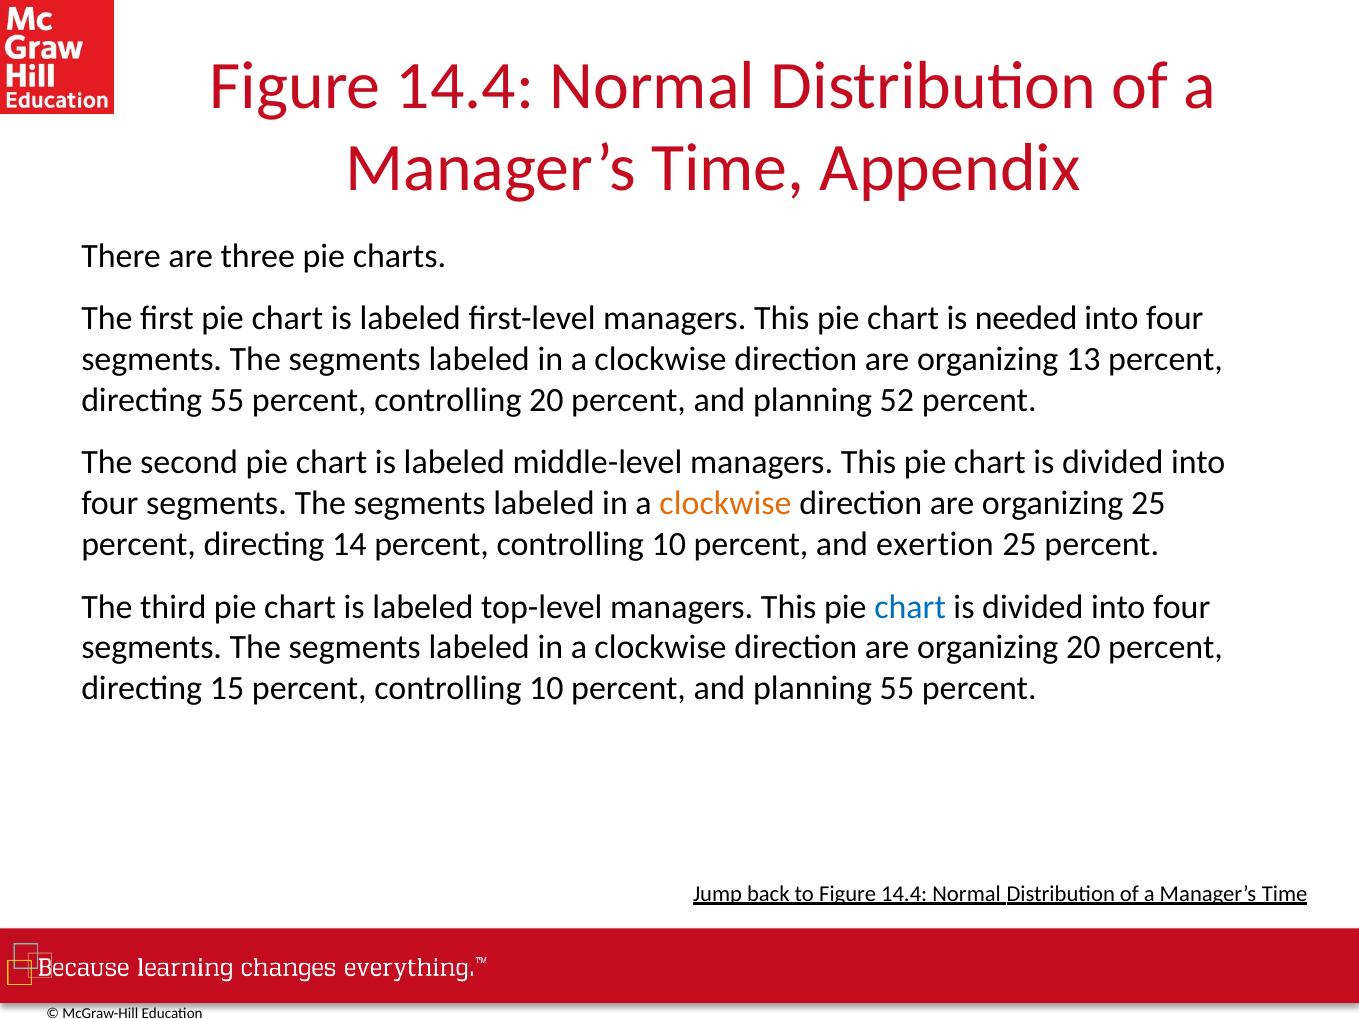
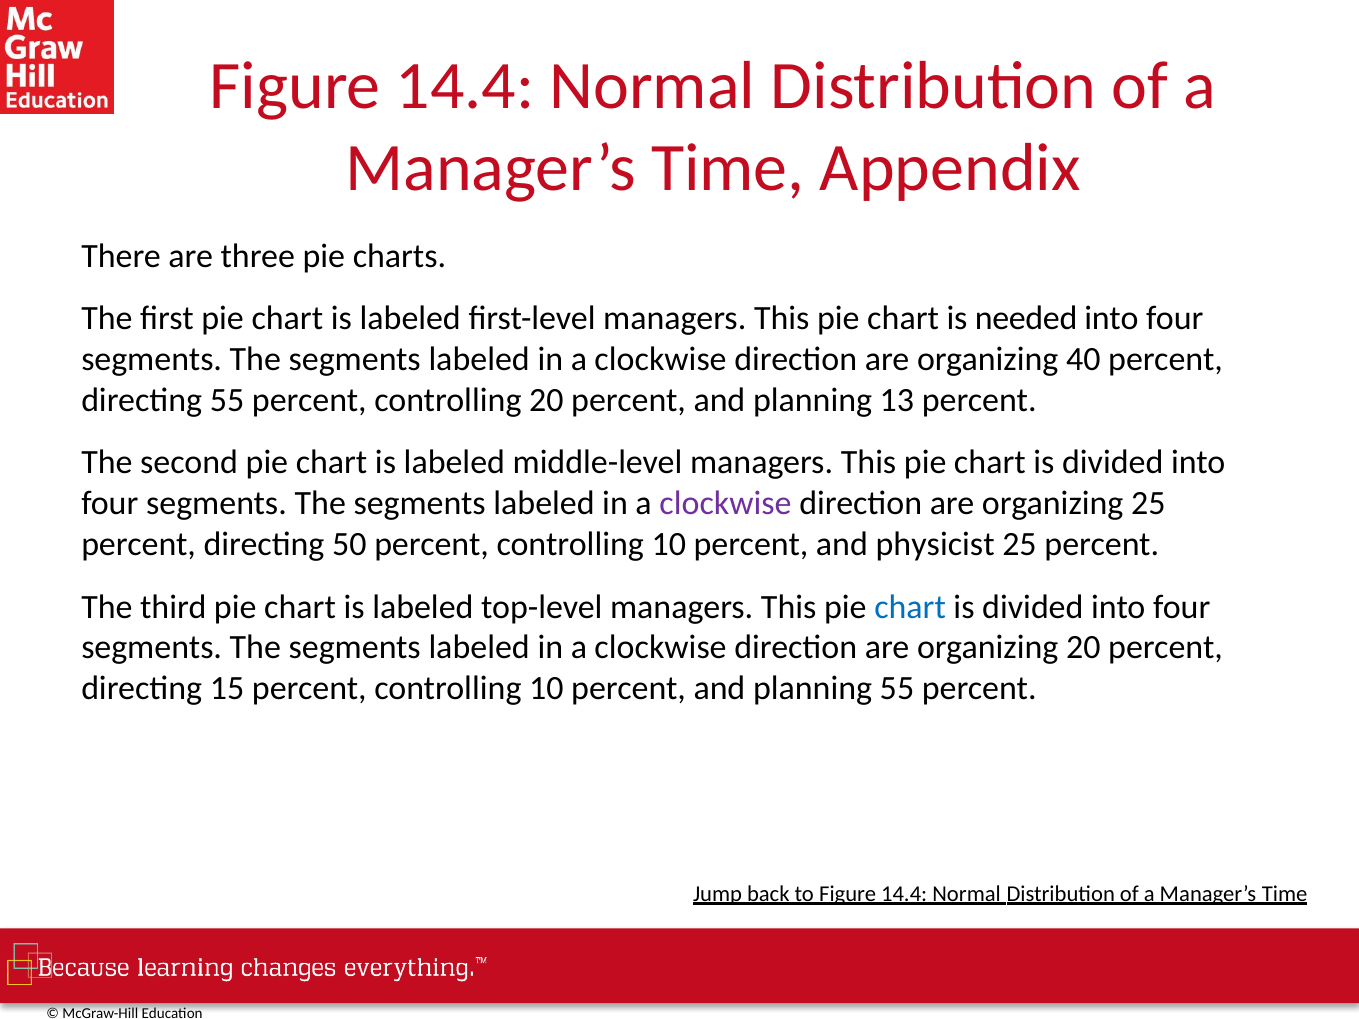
13: 13 -> 40 (1083, 359)
52: 52 -> 13 (897, 400)
clockwise colour: orange -> purple (726, 504)
14: 14 -> 50 (349, 544)
exertion: exertion -> physicist (935, 544)
